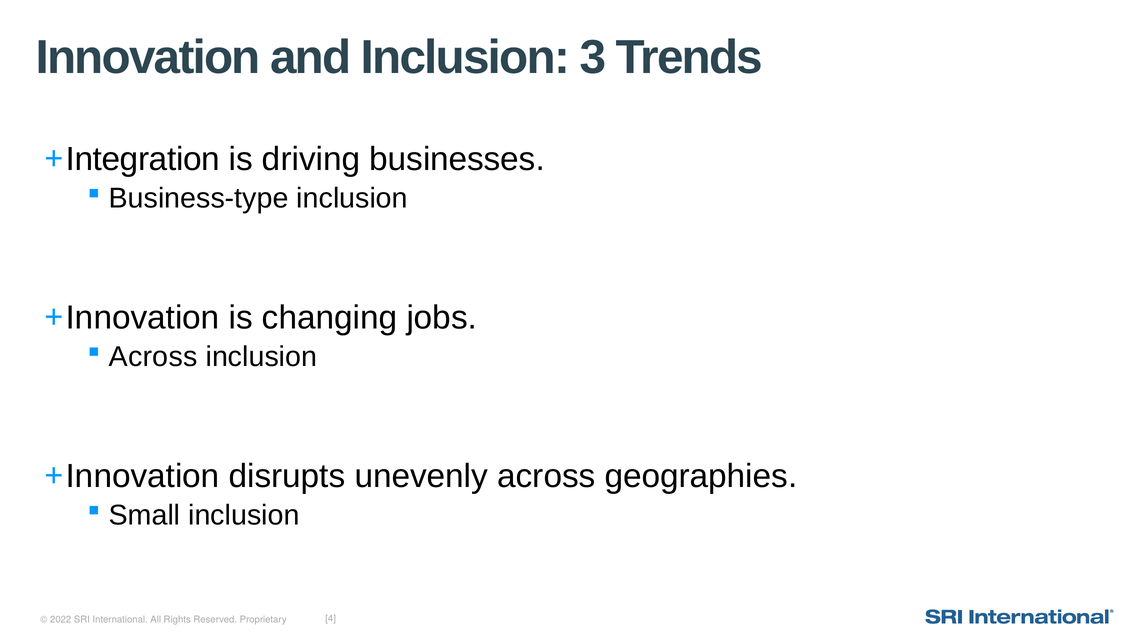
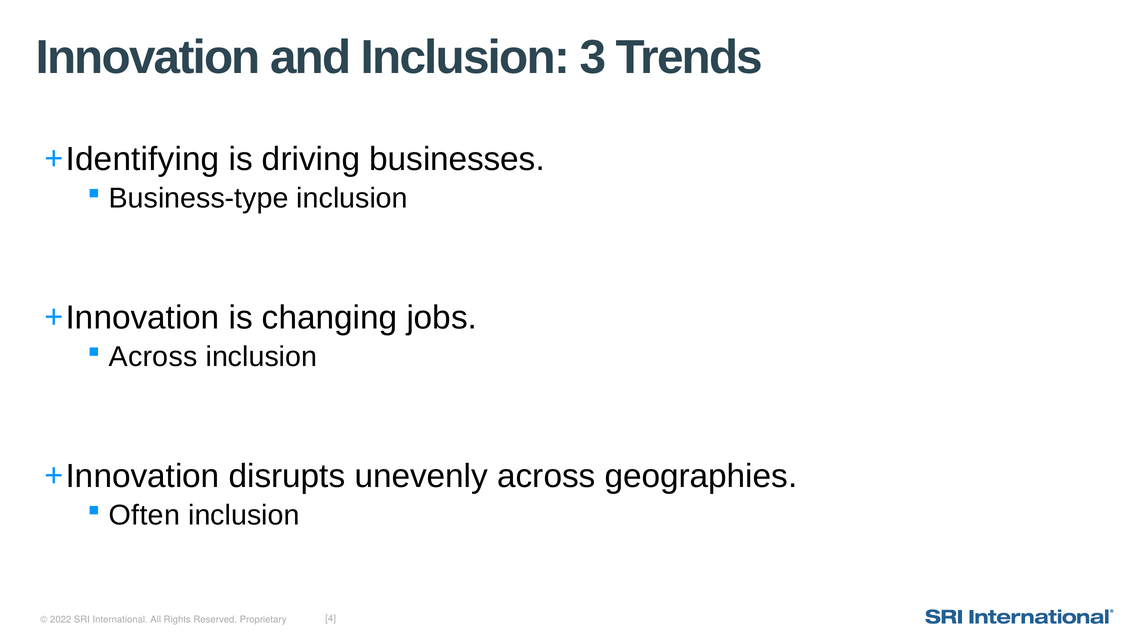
Integration: Integration -> Identifying (143, 159)
Small: Small -> Often (144, 516)
